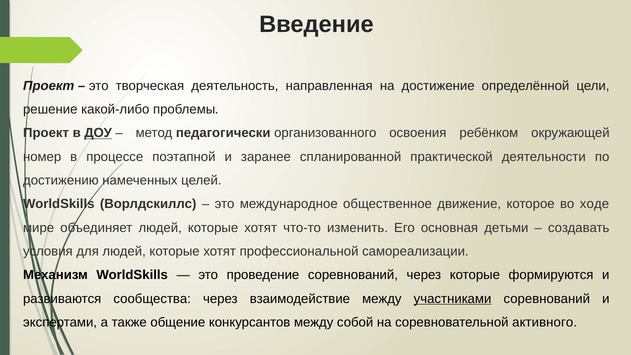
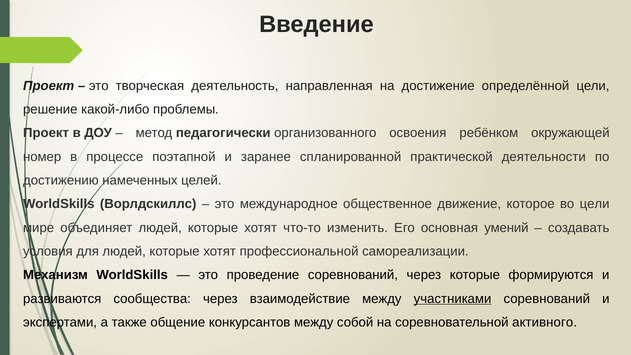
ДОУ underline: present -> none (98, 133)
во ходе: ходе -> цели (595, 204)
детьми: детьми -> умений (506, 228)
